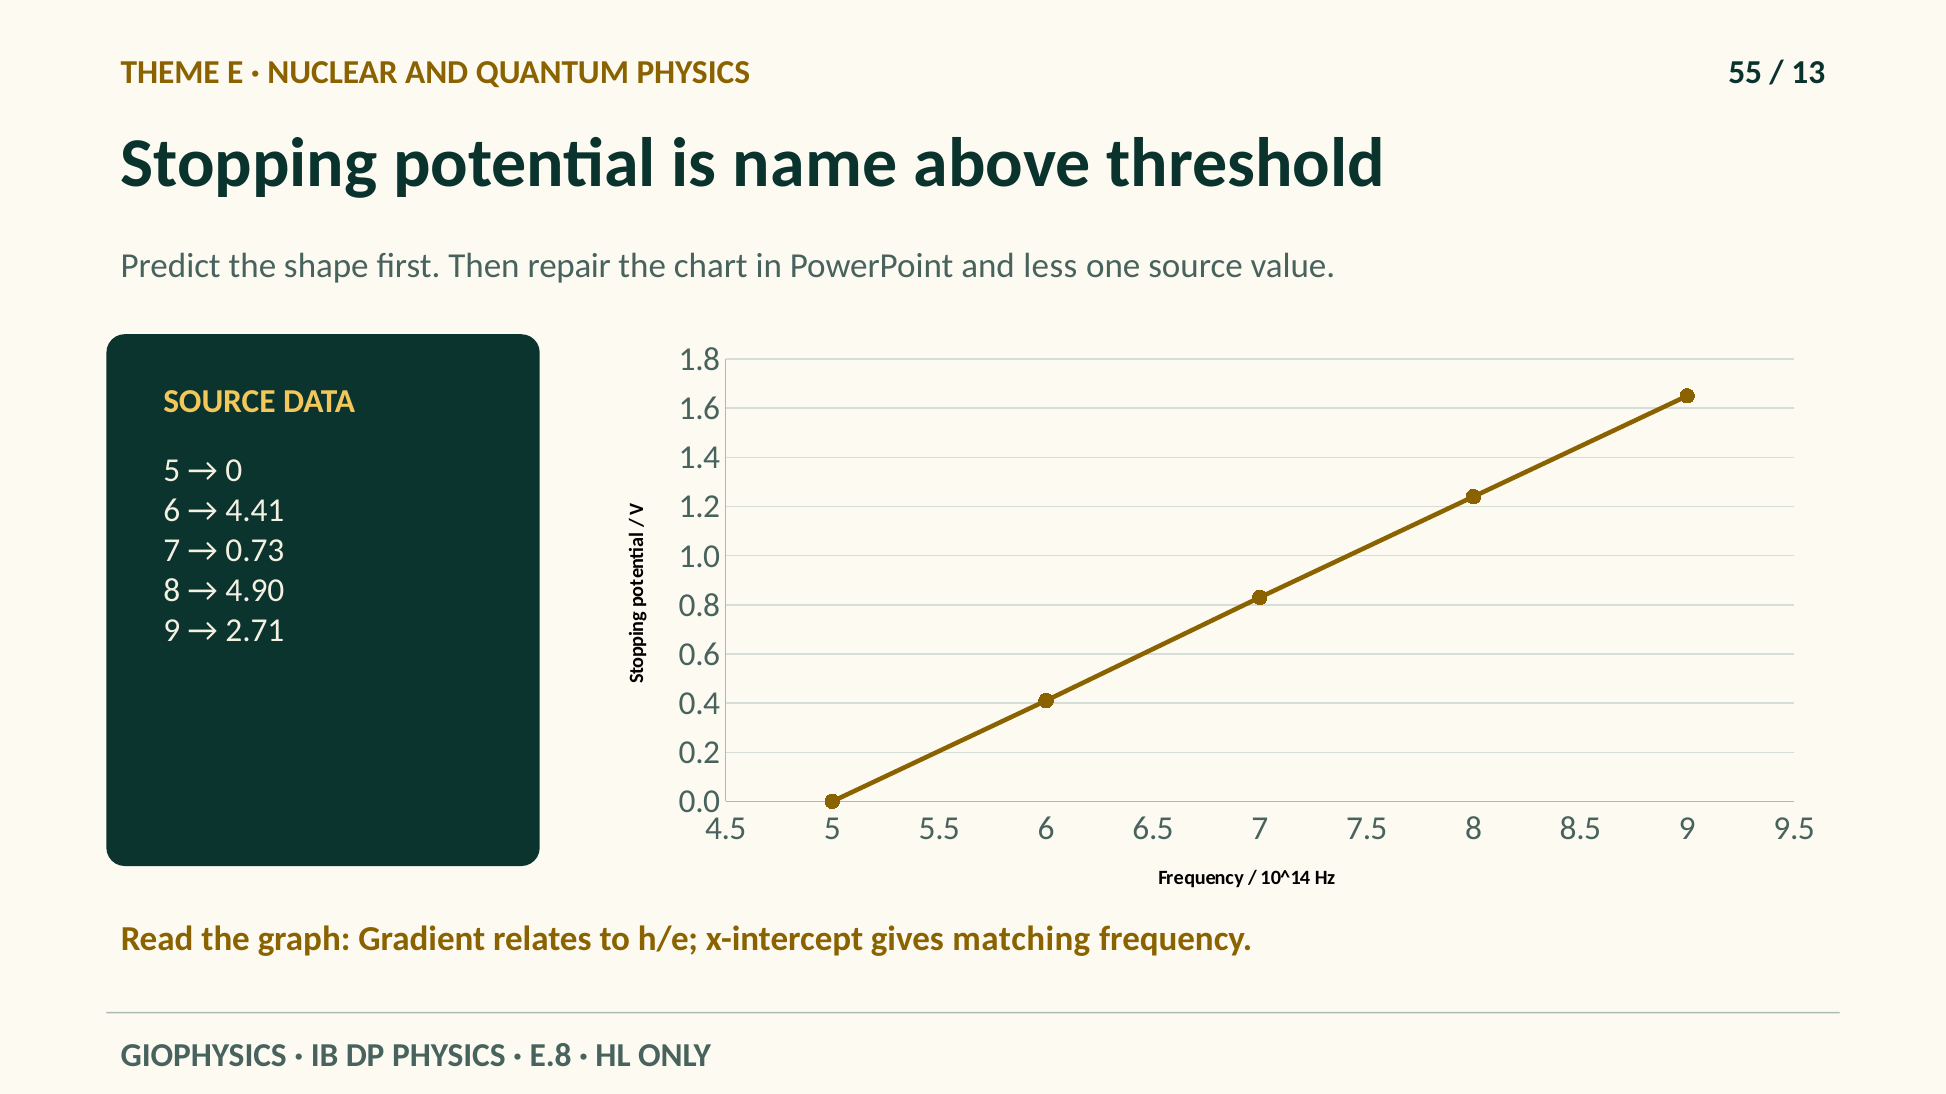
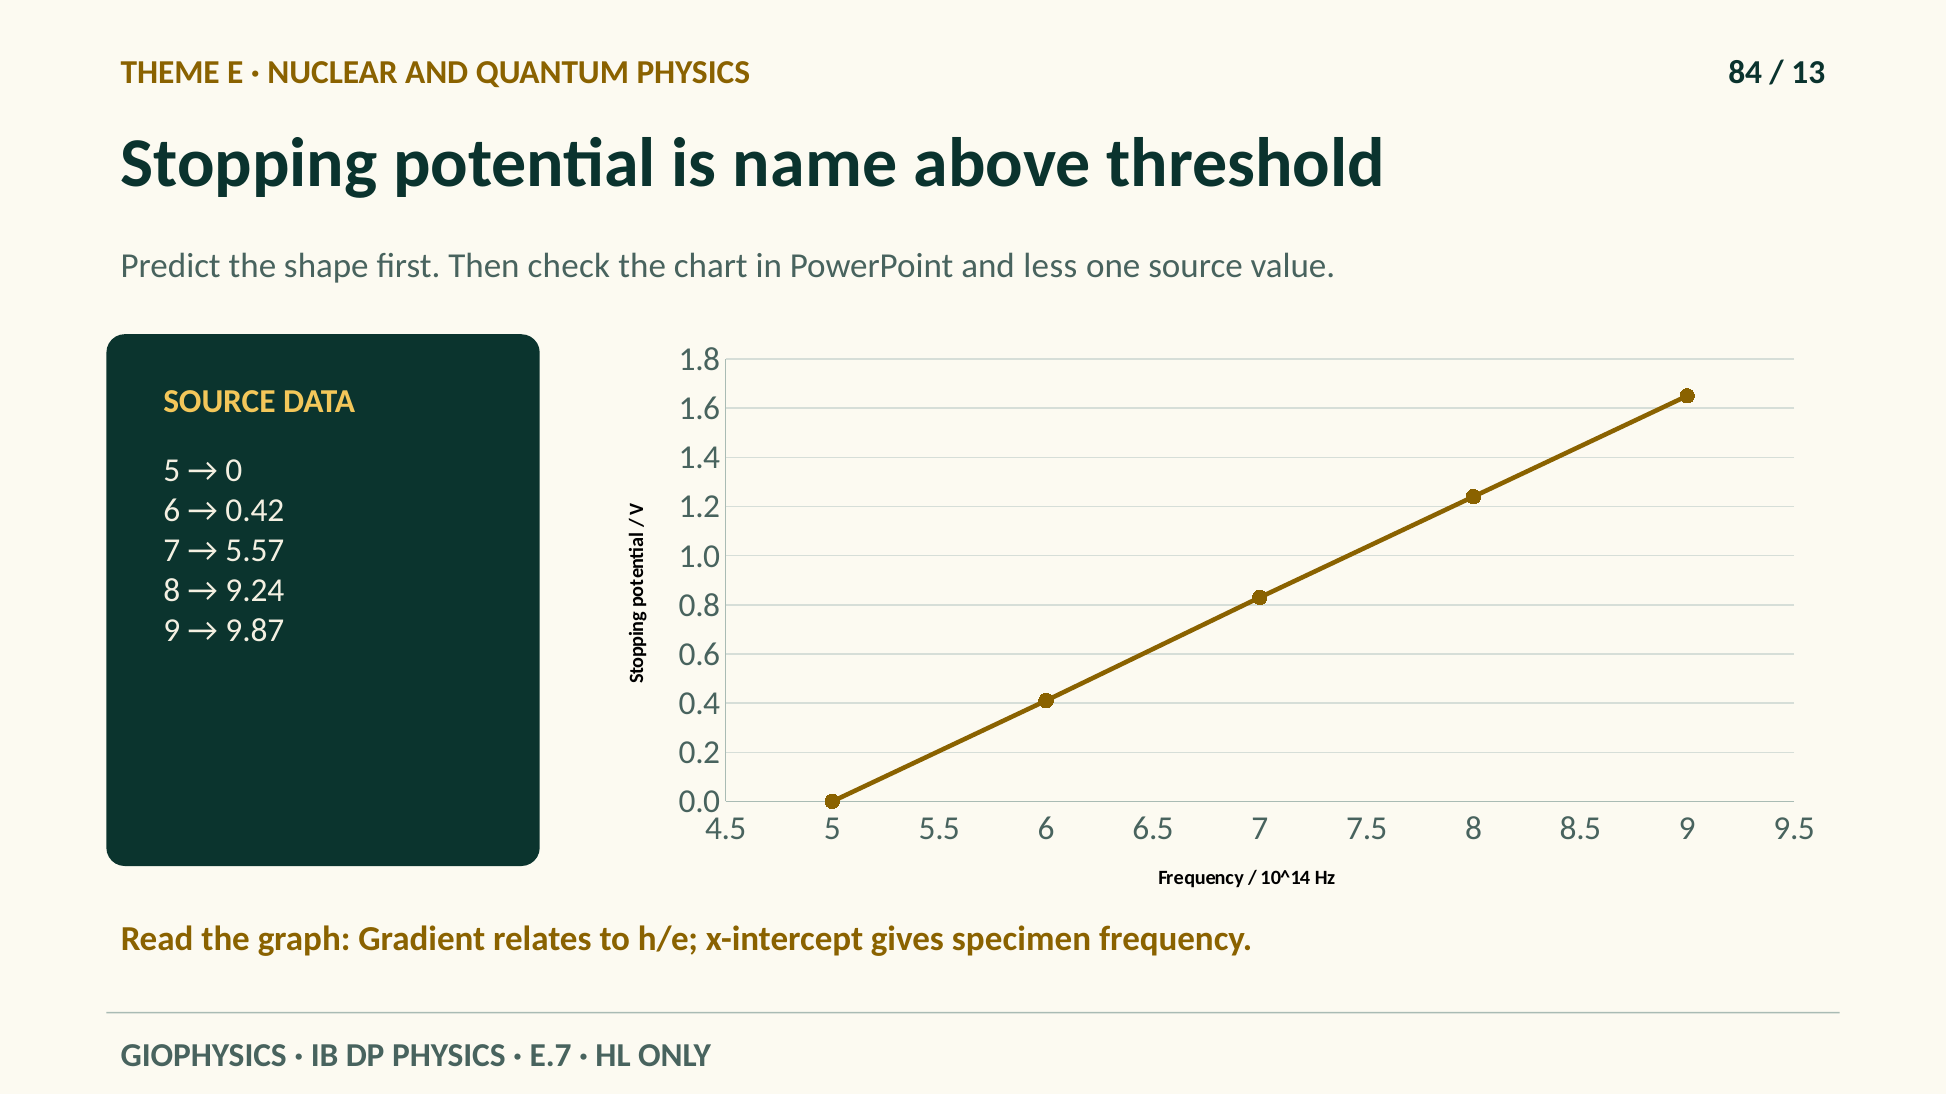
55: 55 -> 84 (1745, 72)
repair: repair -> check (569, 266)
4.41: 4.41 -> 0.42 (255, 511)
0.73: 0.73 -> 5.57 (255, 551)
4.90: 4.90 -> 9.24 (255, 591)
2.71: 2.71 -> 9.87 (255, 631)
matching: matching -> specimen (1022, 940)
E.8: E.8 -> E.7 (551, 1056)
